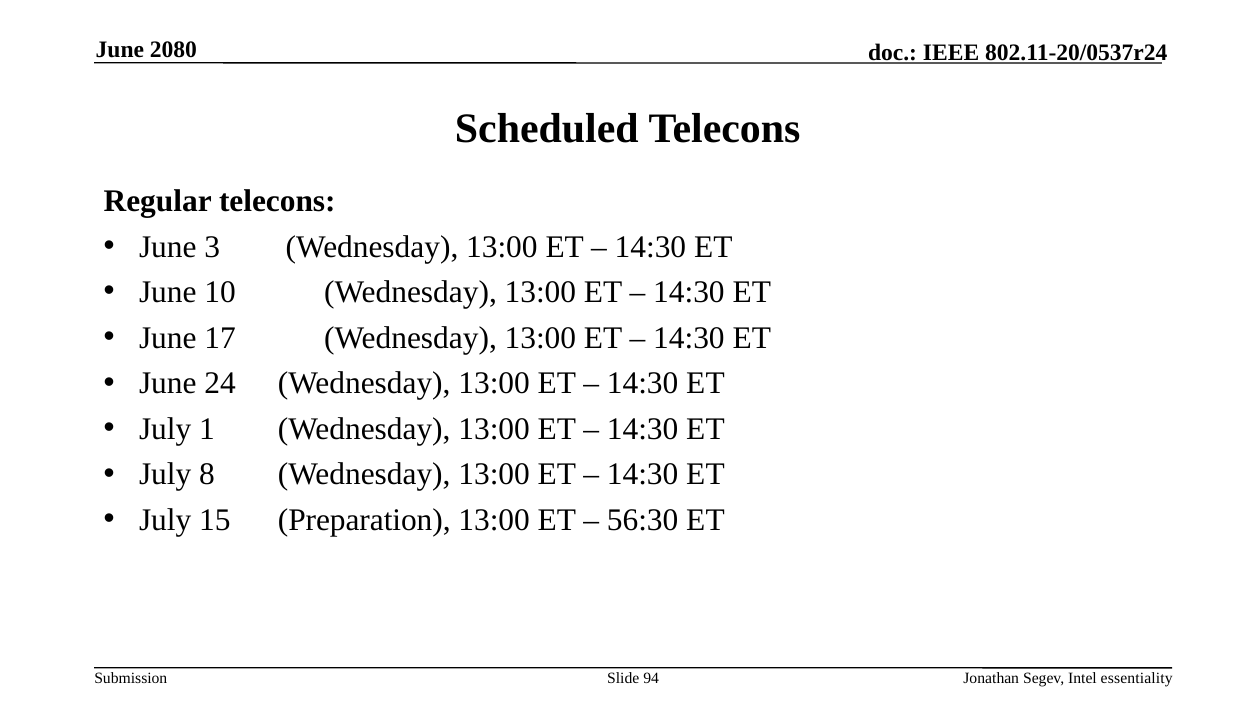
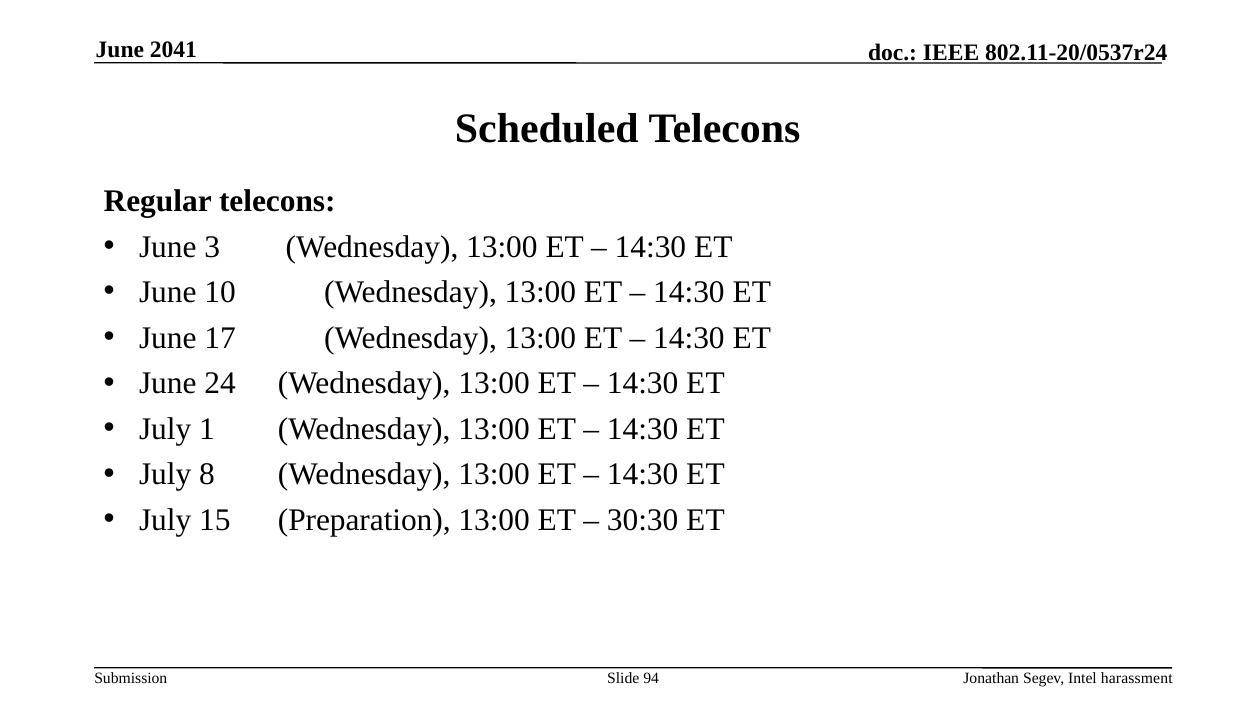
2080: 2080 -> 2041 (173, 50)
56:30: 56:30 -> 30:30 (643, 520)
essentiality: essentiality -> harassment (1137, 678)
